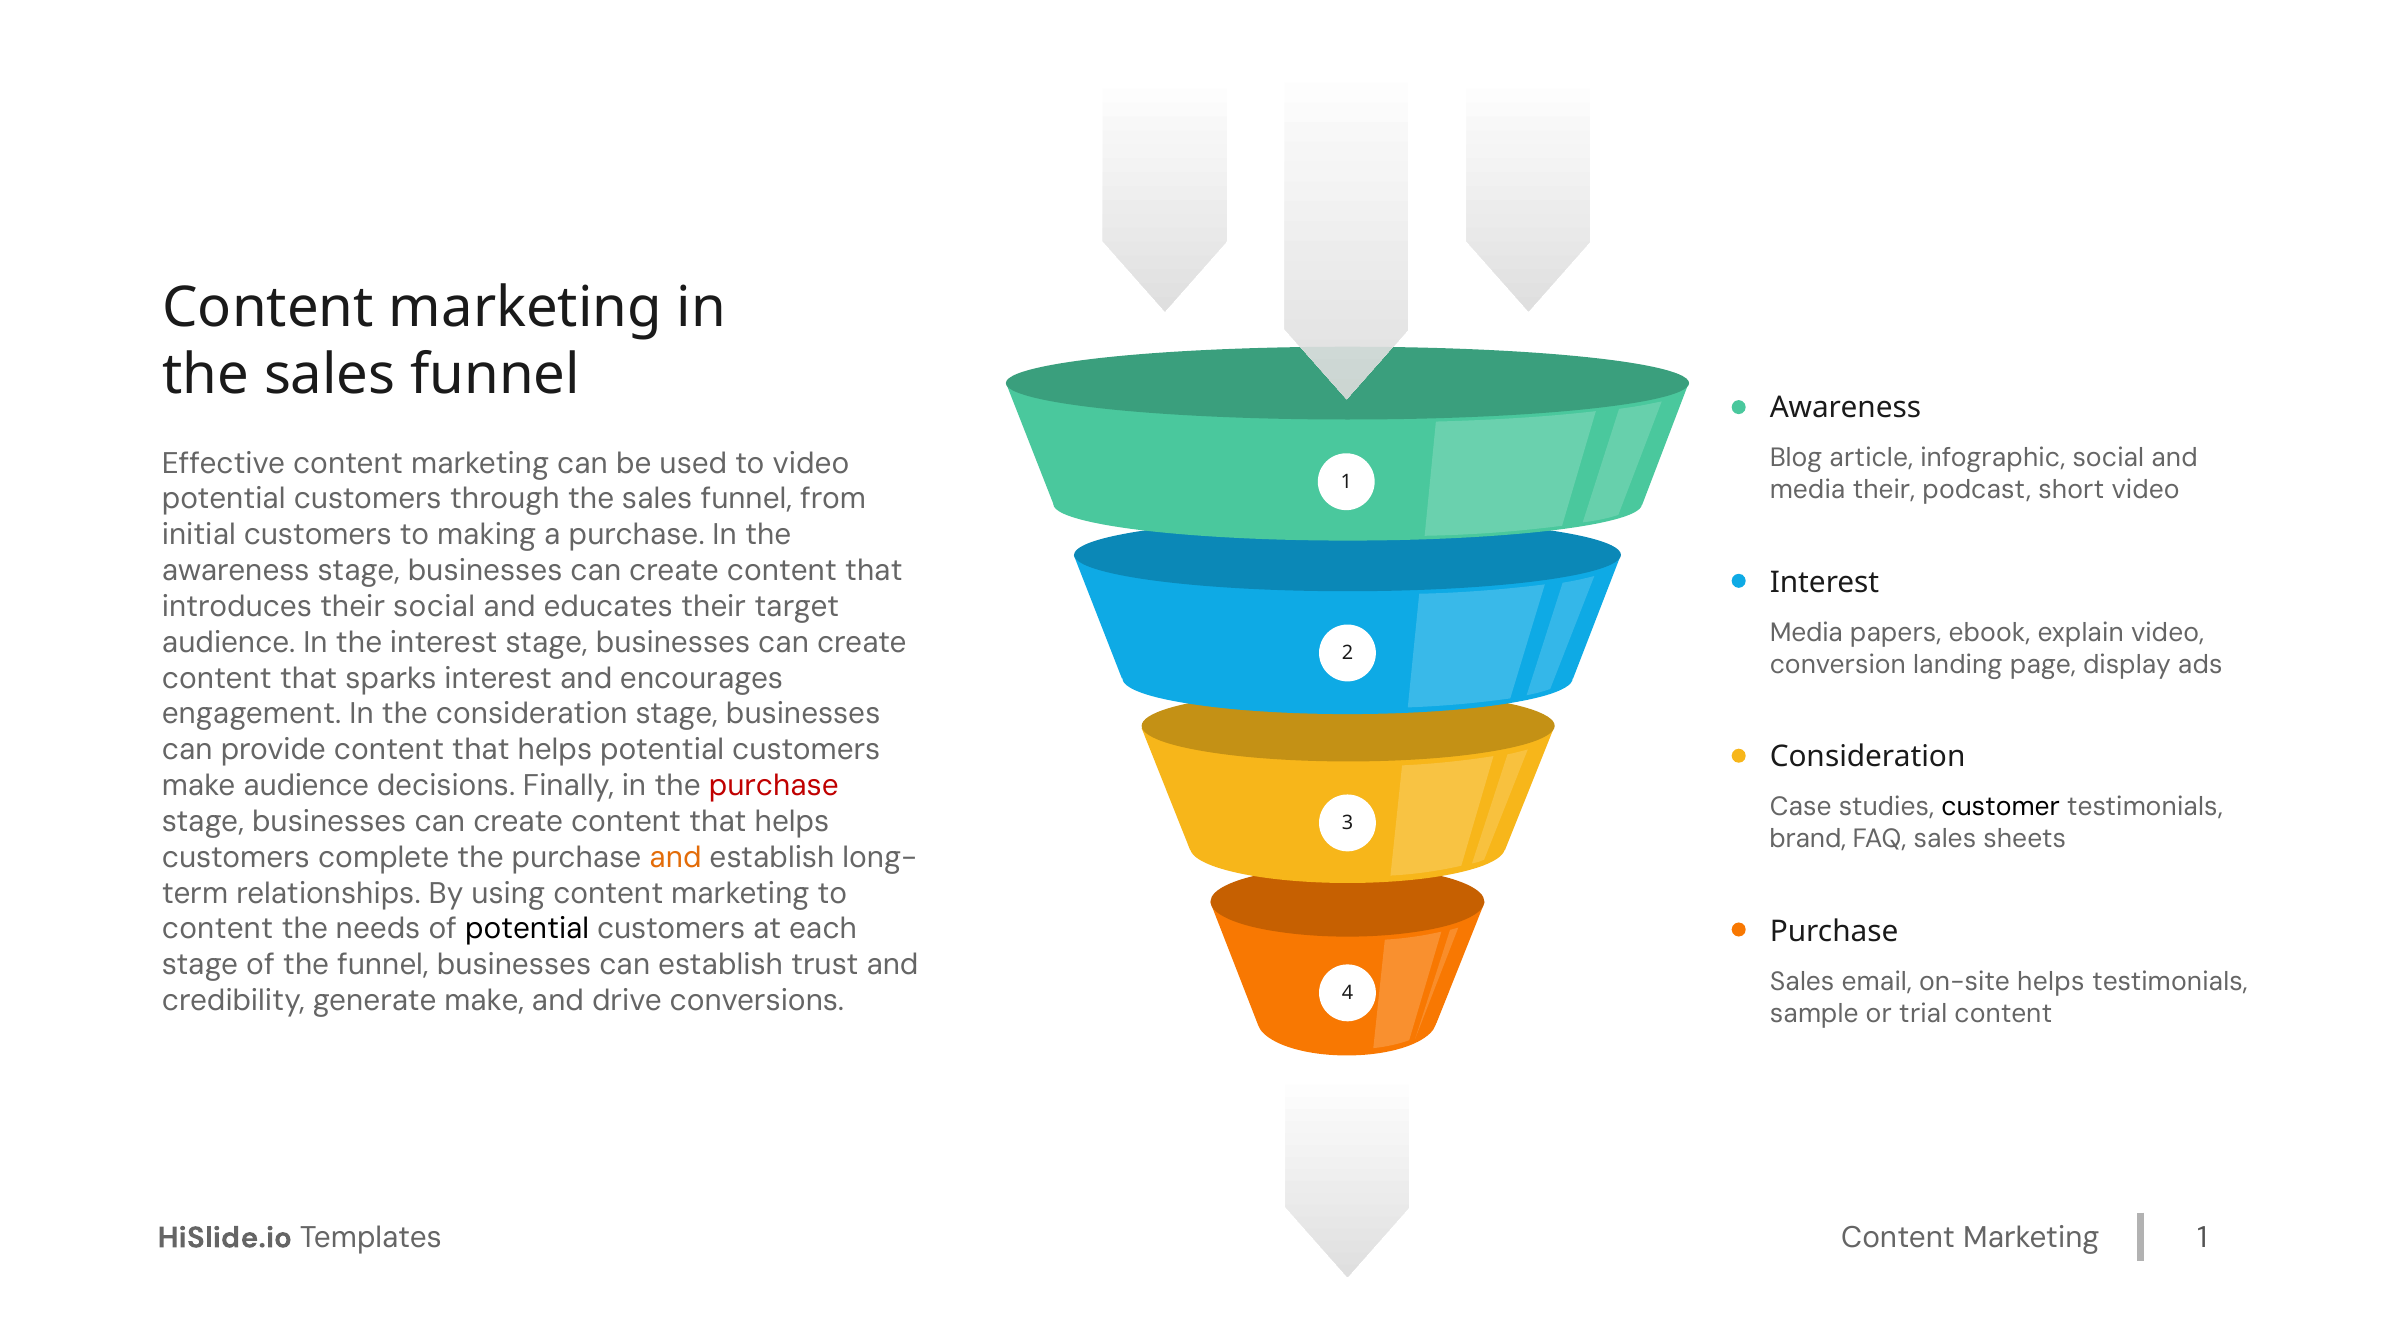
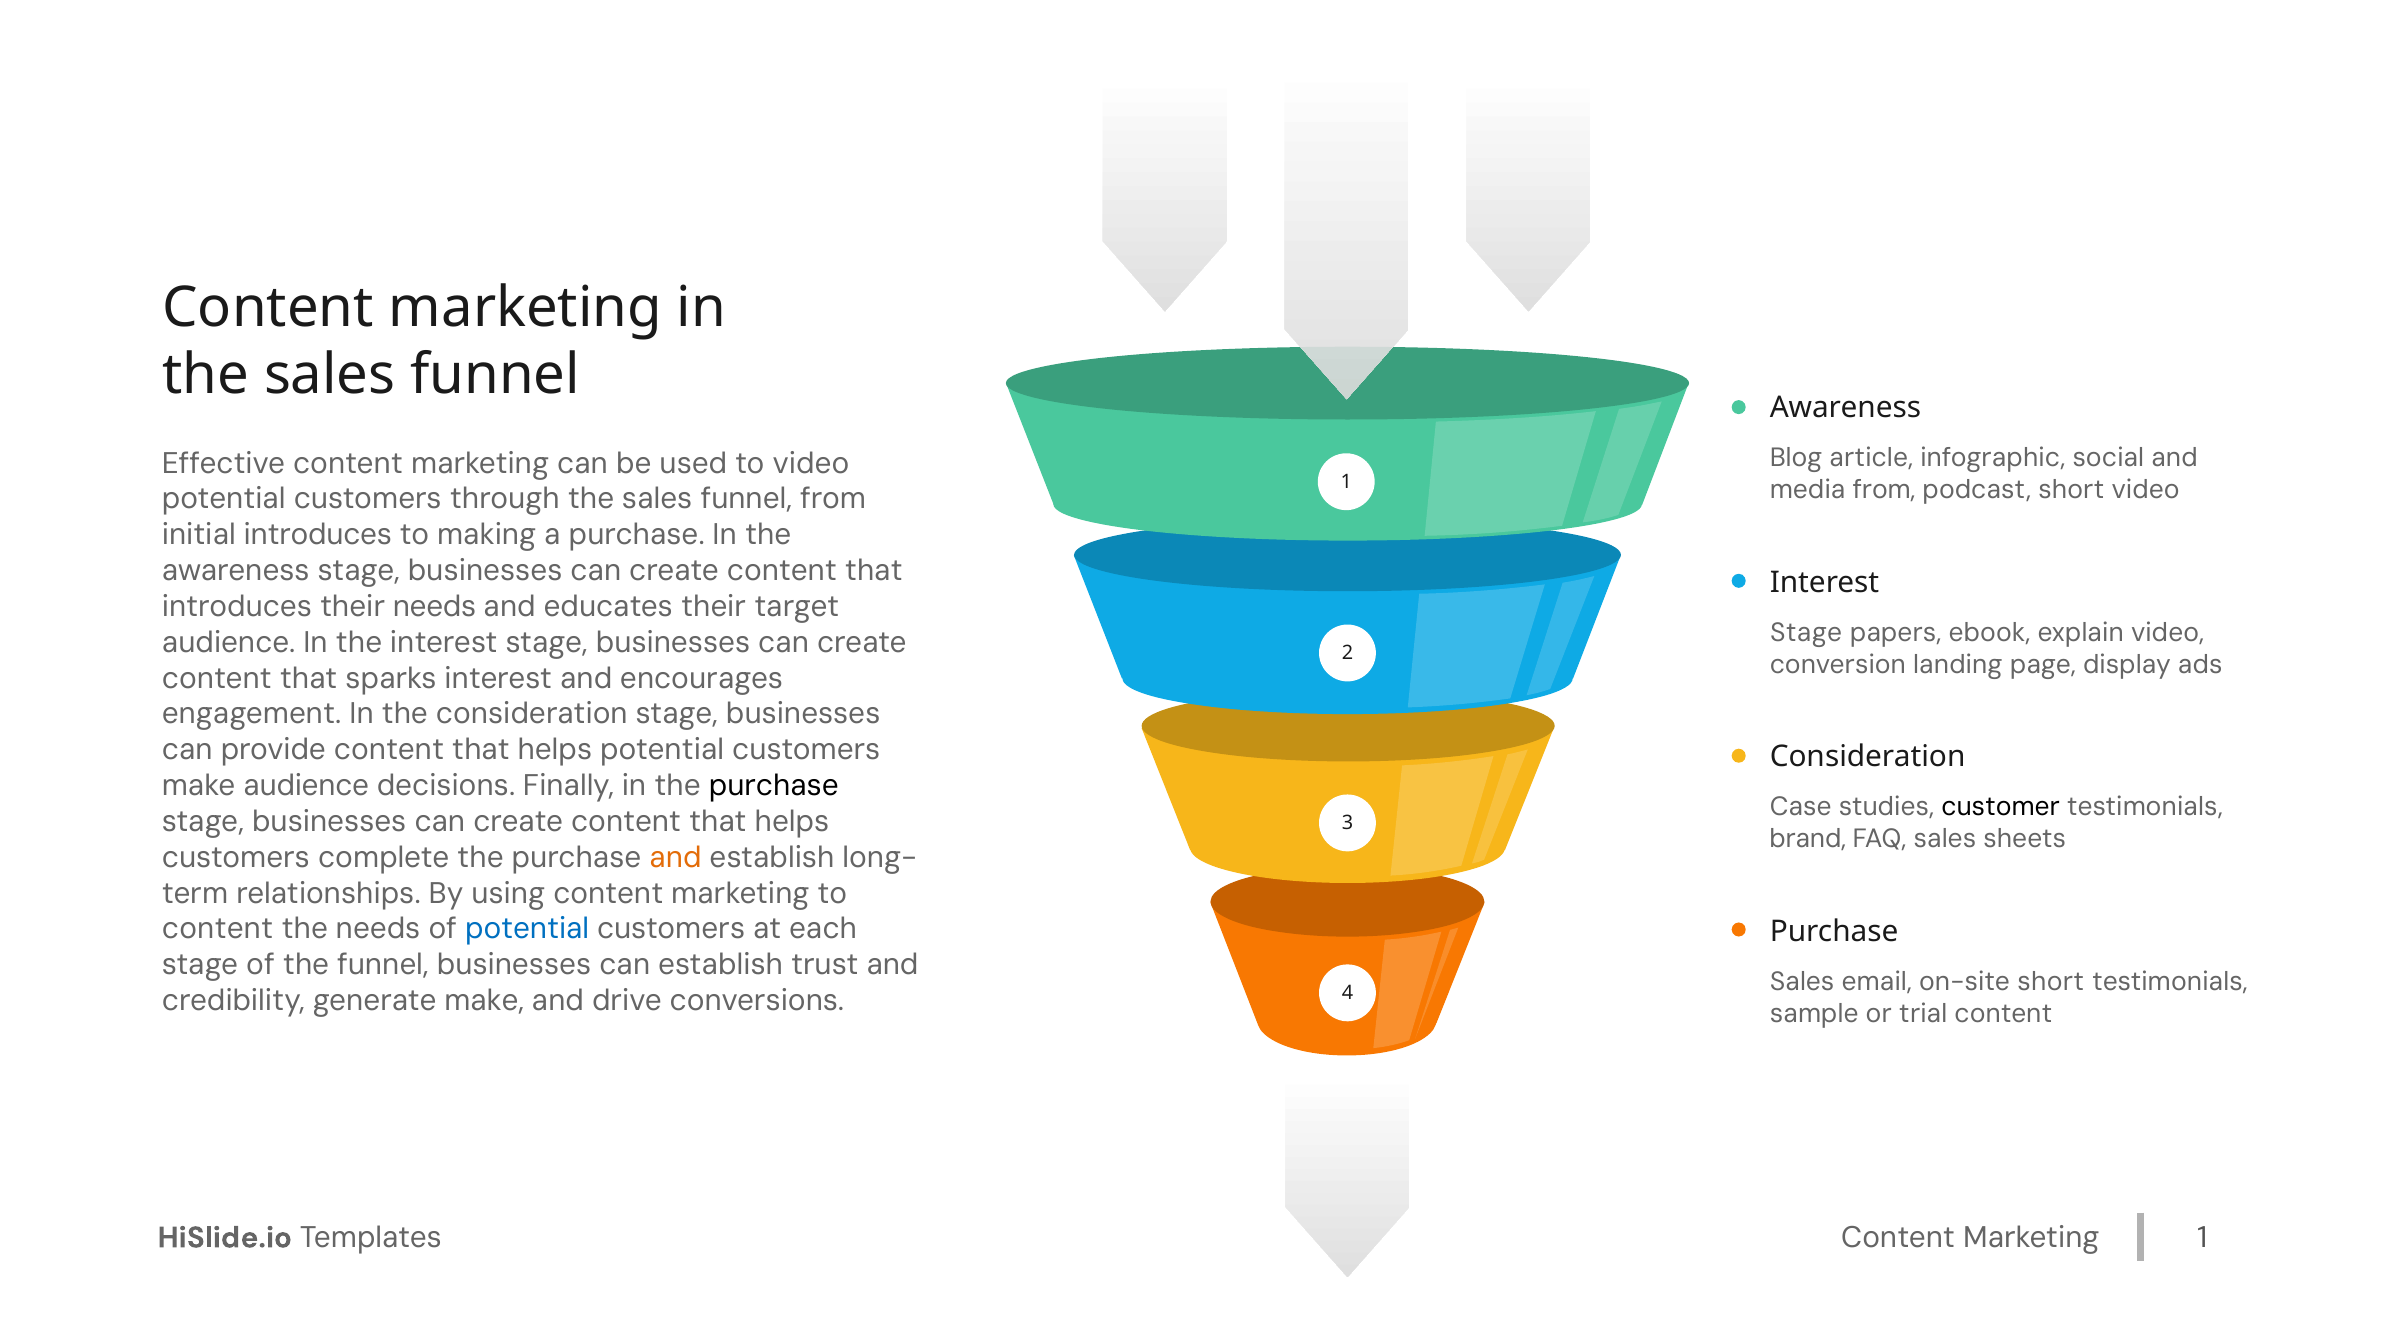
media their: their -> from (1884, 489)
initial customers: customers -> introduces (318, 535)
their social: social -> needs (434, 606)
Media: Media -> Stage (1806, 632)
purchase colour: red -> black (774, 785)
potential colour: black -> blue (527, 929)
on-site helps: helps -> short (2051, 981)
